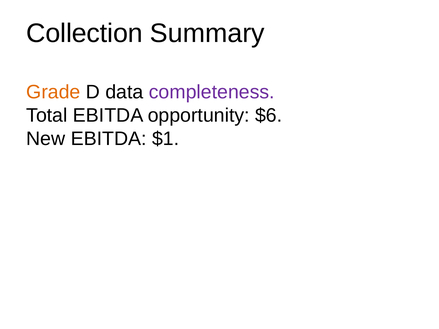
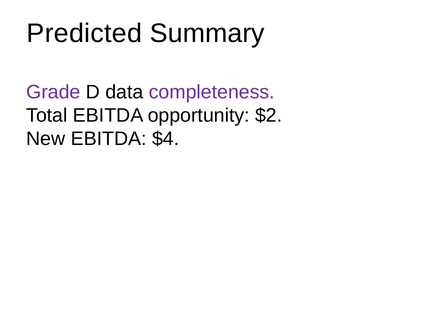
Collection: Collection -> Predicted (84, 33)
Grade colour: orange -> purple (53, 92)
$6: $6 -> $2 (269, 115)
$1: $1 -> $4 (166, 139)
